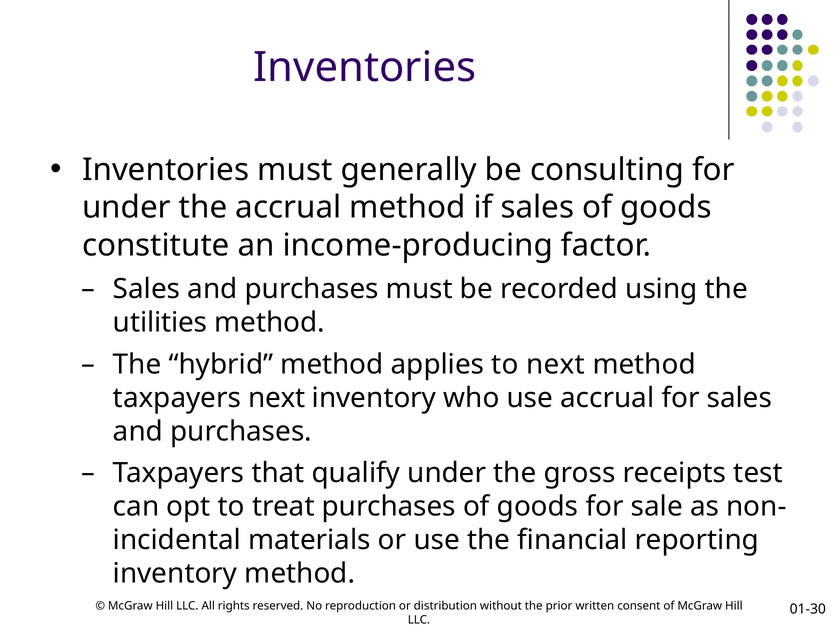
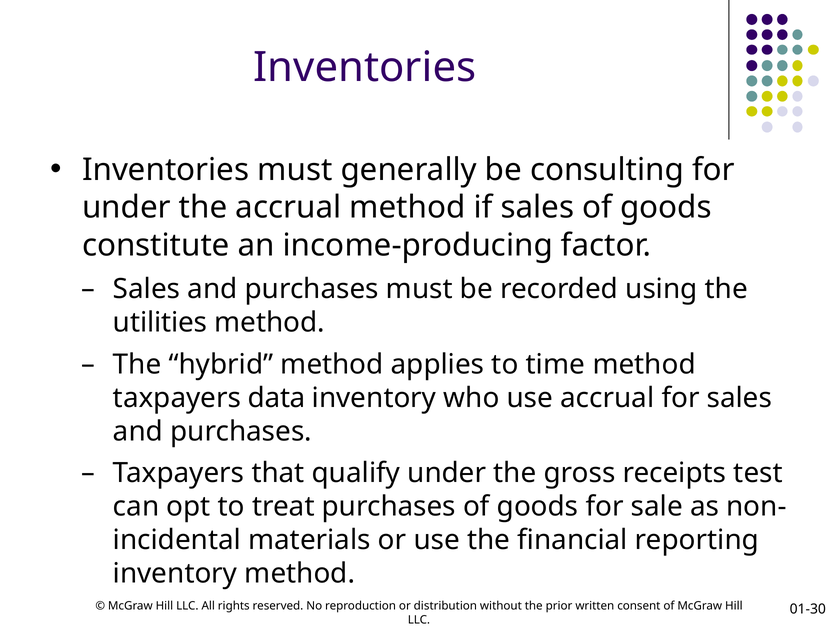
to next: next -> time (555, 364)
taxpayers next: next -> data (277, 398)
